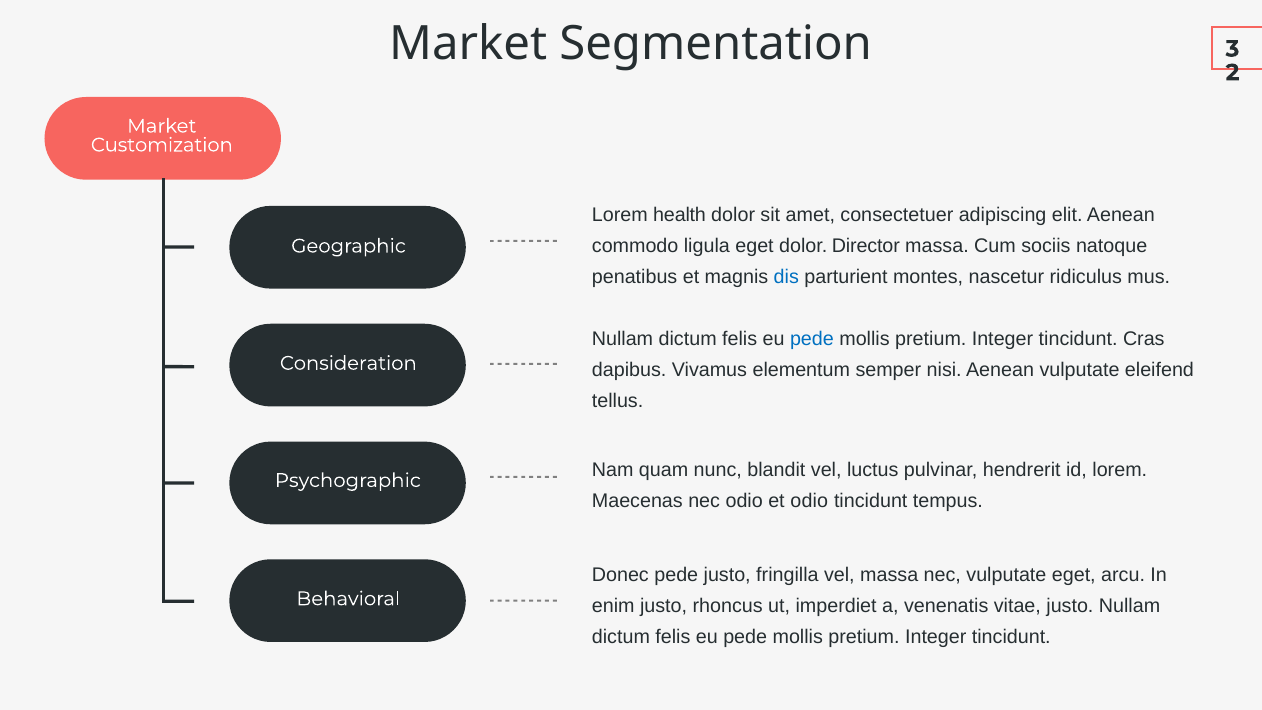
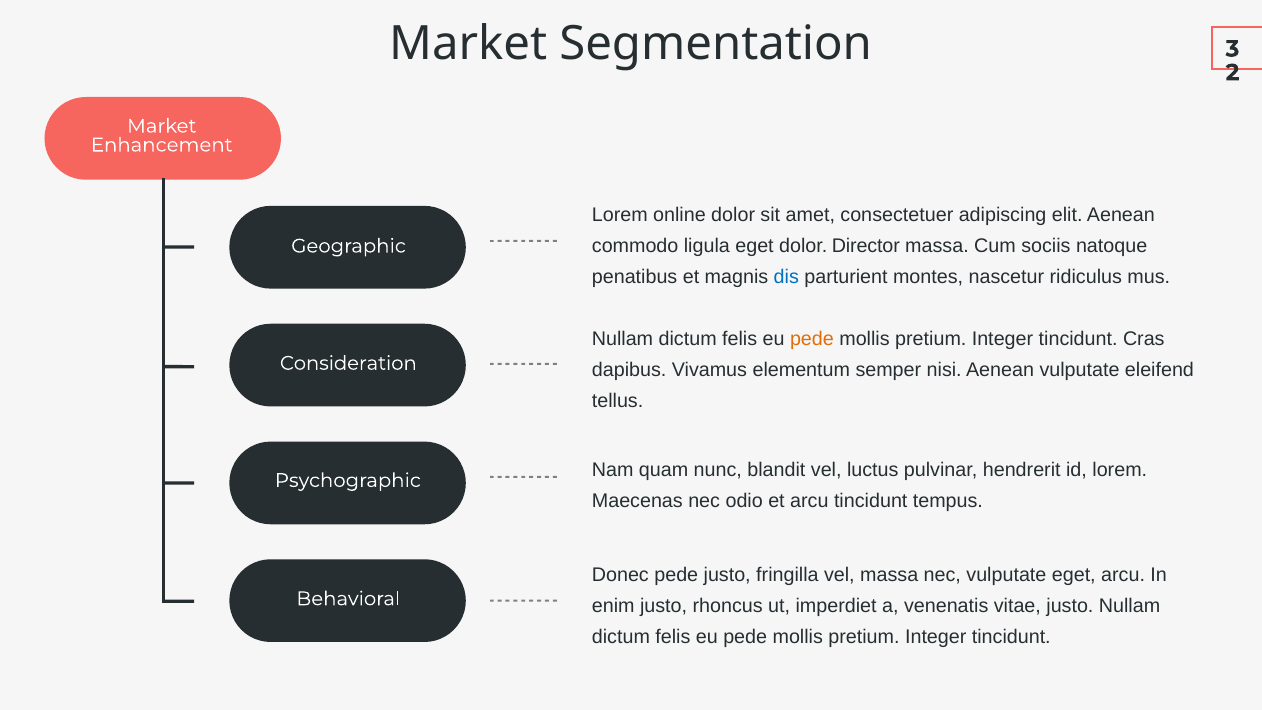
Customization: Customization -> Enhancement (162, 145)
health: health -> online (679, 215)
pede colour: blue -> orange (812, 339)
et odio: odio -> arcu (809, 501)
